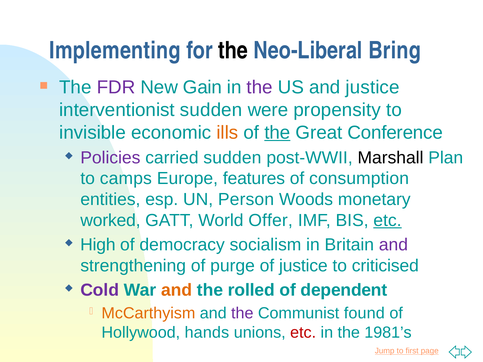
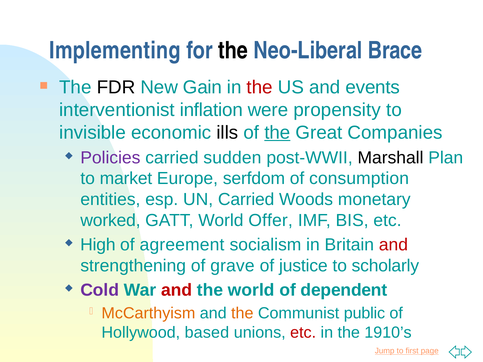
Bring: Bring -> Brace (395, 50)
FDR colour: purple -> black (116, 87)
the colour: purple -> red (260, 87)
and justice: justice -> events (373, 87)
interventionist sudden: sudden -> inflation (211, 110)
ills colour: orange -> black (227, 133)
Conference: Conference -> Companies (395, 133)
camps: camps -> market (126, 179)
features: features -> serfdom (254, 179)
UN Person: Person -> Carried (246, 200)
etc underline: present -> none (387, 220)
democracy: democracy -> agreement (182, 245)
and colour: purple -> red (393, 245)
purge: purge -> grave (232, 266)
criticised: criticised -> scholarly (385, 266)
and colour: orange -> red (177, 290)
the rolled: rolled -> world (251, 290)
the colour: purple -> orange (242, 313)
found: found -> public (364, 313)
hands: hands -> based (207, 333)
1981’s: 1981’s -> 1910’s (388, 333)
